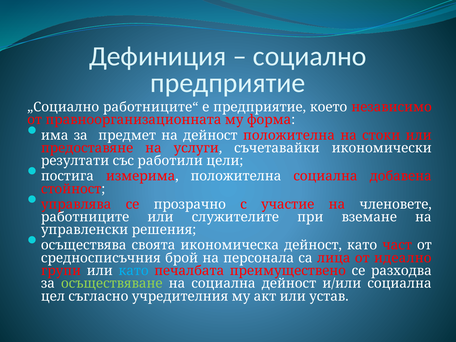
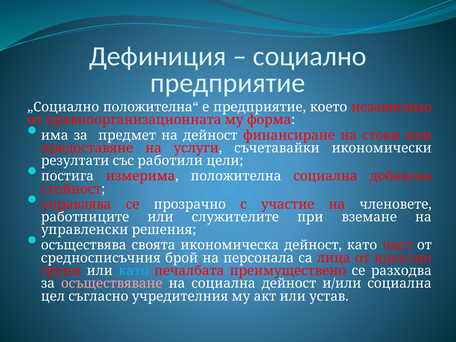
работниците“: работниците“ -> положителна“ (151, 107)
дейност положителна: положителна -> финансиране (289, 135)
осъществяване colour: light green -> pink (112, 284)
